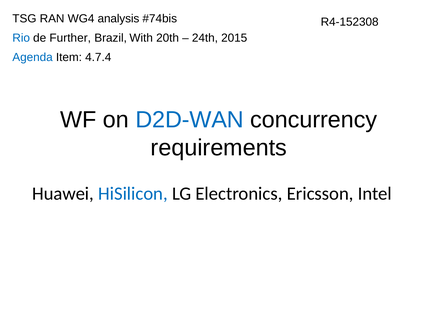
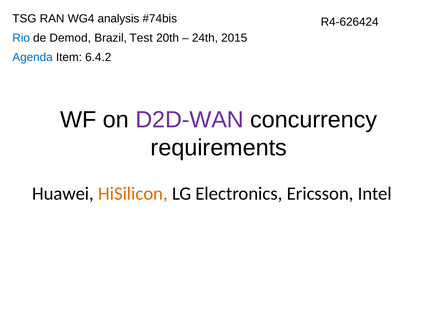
R4-152308: R4-152308 -> R4-626424 (350, 22)
Further: Further -> Demod (70, 38)
With: With -> Test (141, 38)
4.7.4: 4.7.4 -> 6.4.2 (98, 57)
D2D-WAN colour: blue -> purple (190, 120)
HiSilicon colour: blue -> orange (133, 194)
